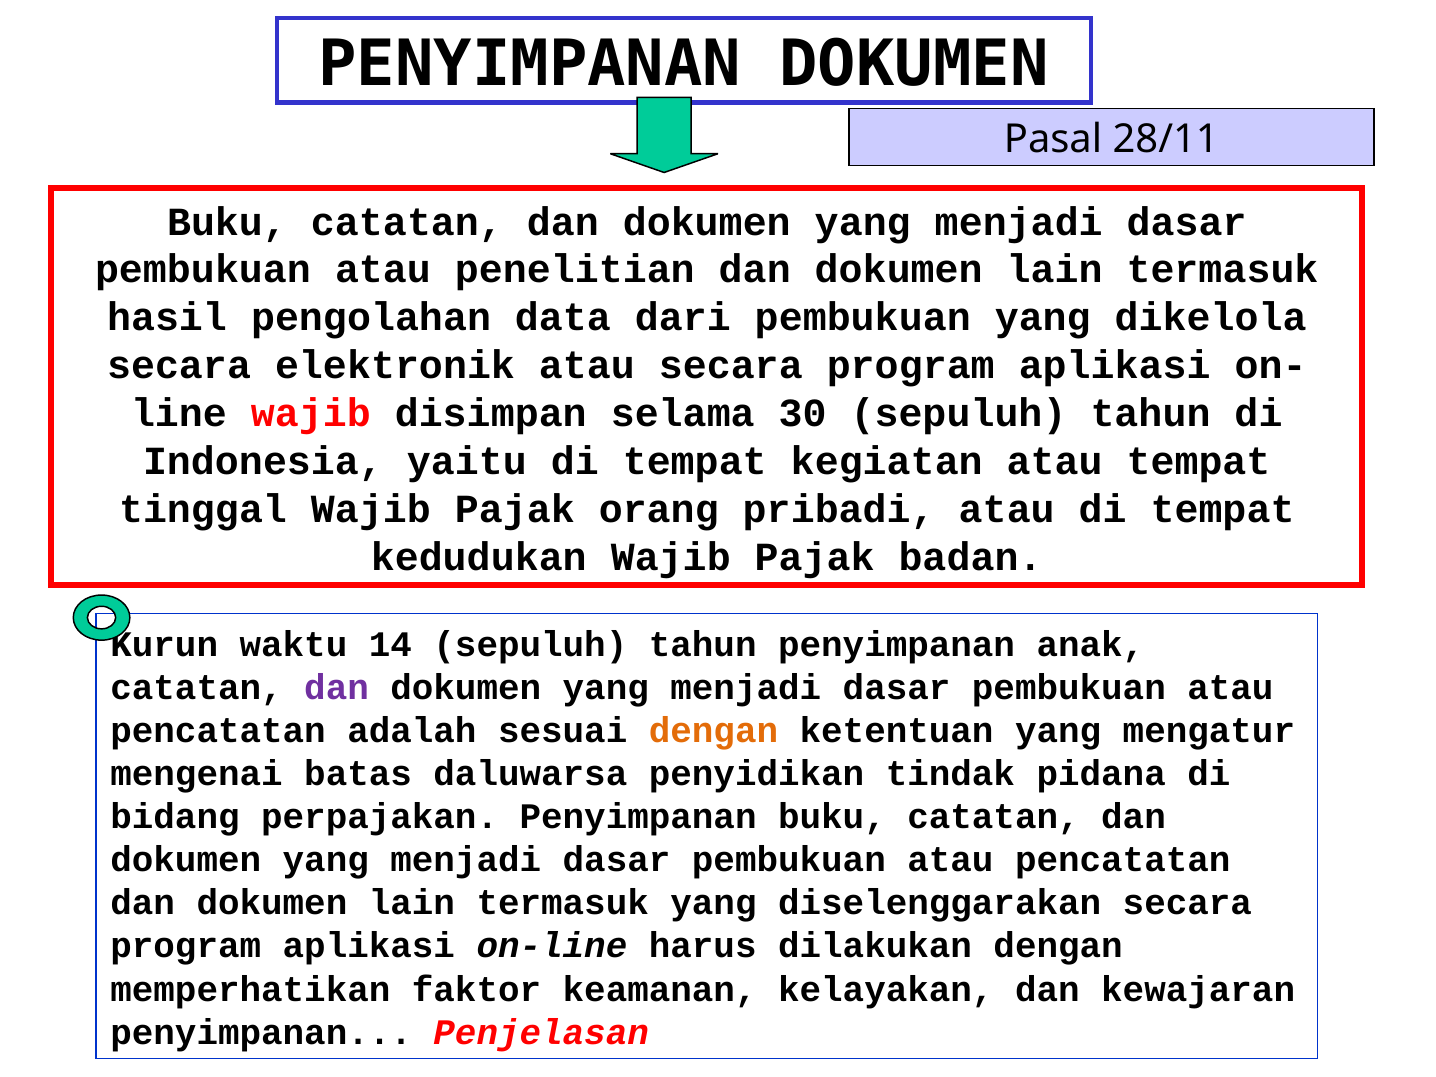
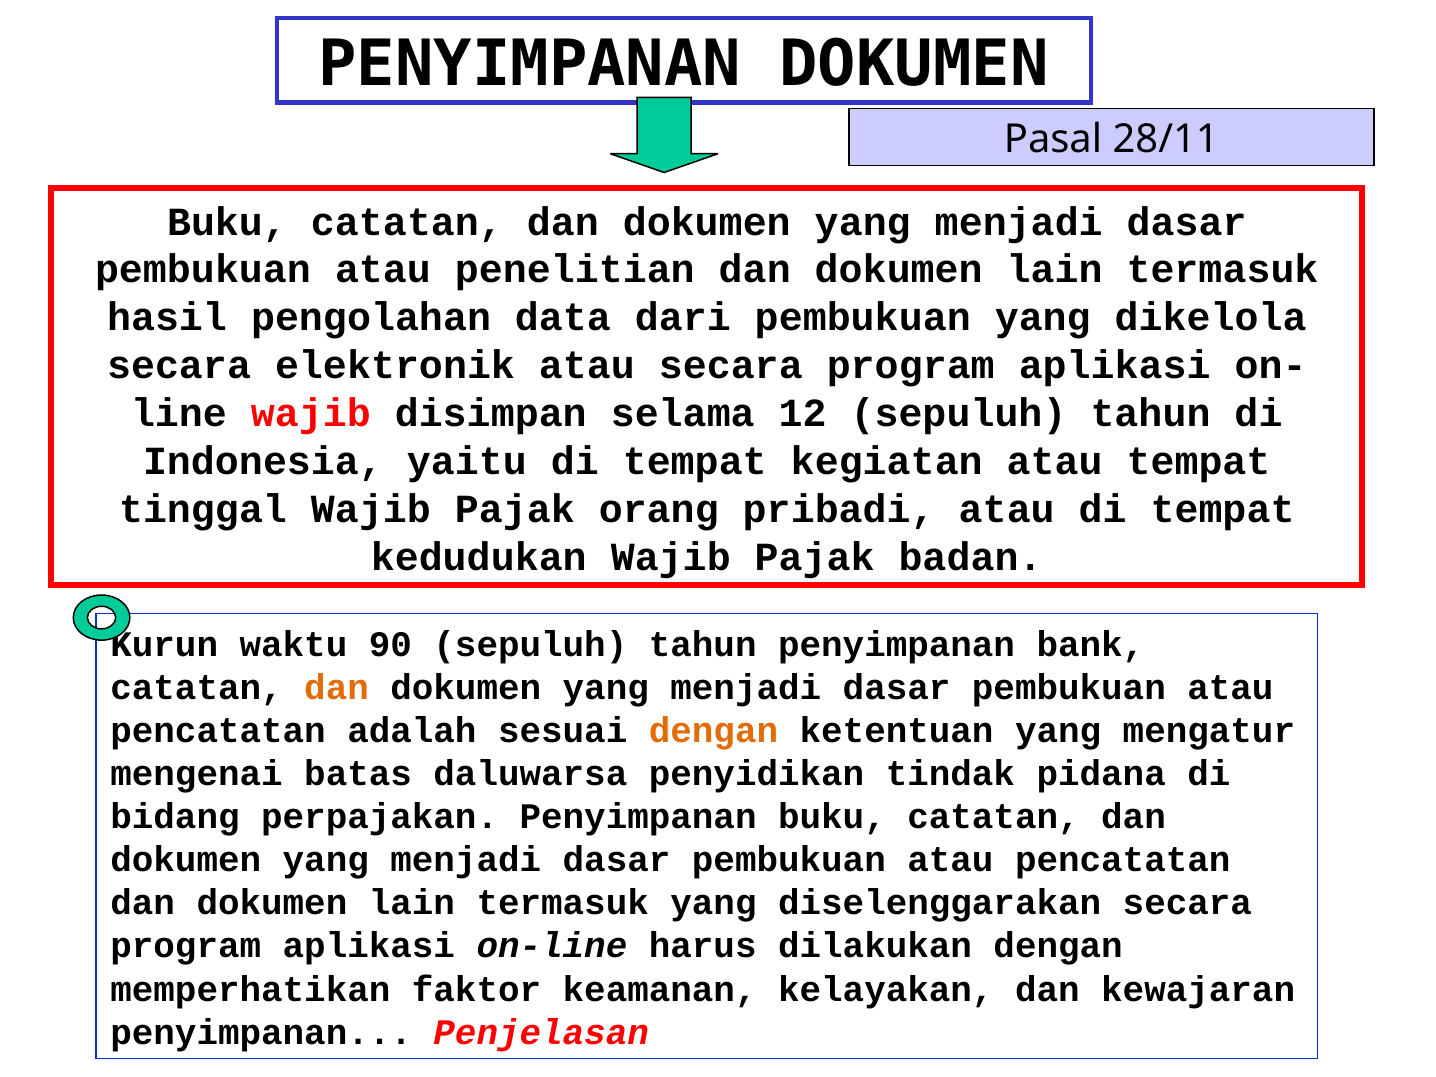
30: 30 -> 12 (803, 413)
14: 14 -> 90 (390, 645)
anak: anak -> bank (1090, 645)
dan colour: purple -> orange (337, 688)
